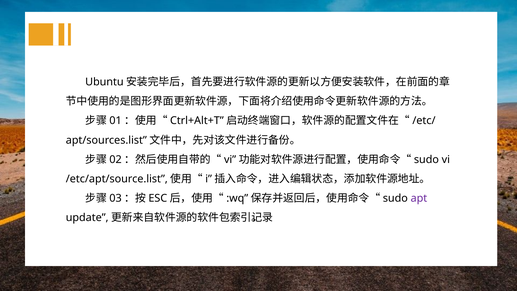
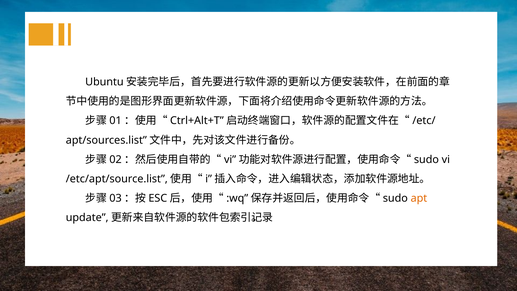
apt colour: purple -> orange (419, 198)
